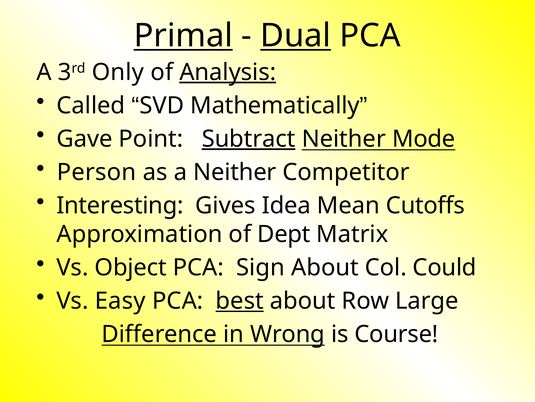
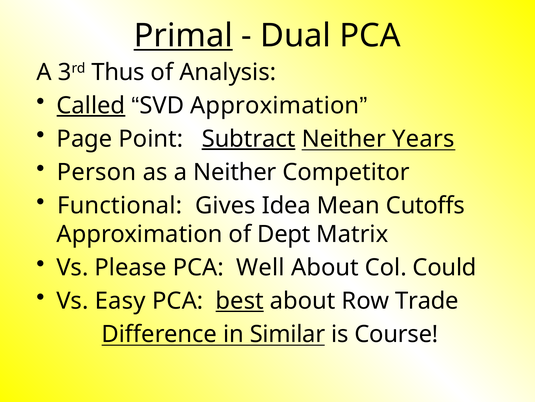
Dual underline: present -> none (296, 36)
Only: Only -> Thus (118, 72)
Analysis underline: present -> none (228, 72)
Called underline: none -> present (91, 105)
SVD Mathematically: Mathematically -> Approximation (275, 105)
Gave: Gave -> Page (84, 139)
Mode: Mode -> Years (423, 139)
Interesting: Interesting -> Functional (120, 205)
Object: Object -> Please (131, 267)
Sign: Sign -> Well (260, 267)
Large: Large -> Trade (427, 300)
Wrong: Wrong -> Similar (288, 334)
